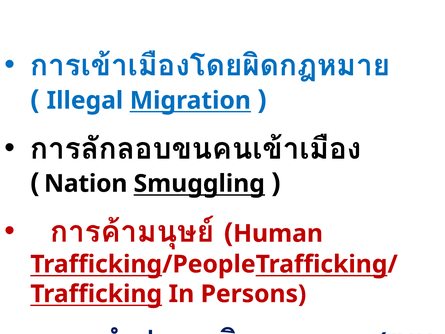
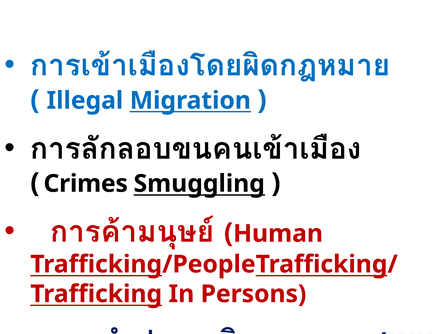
Nation: Nation -> Crimes (86, 184)
